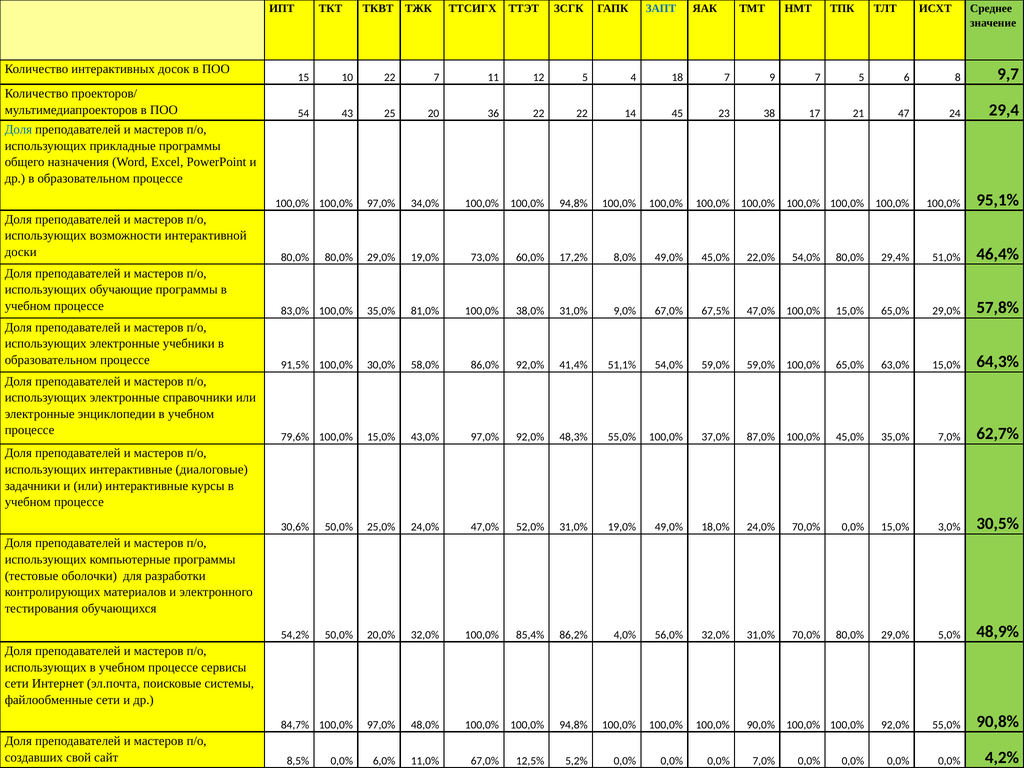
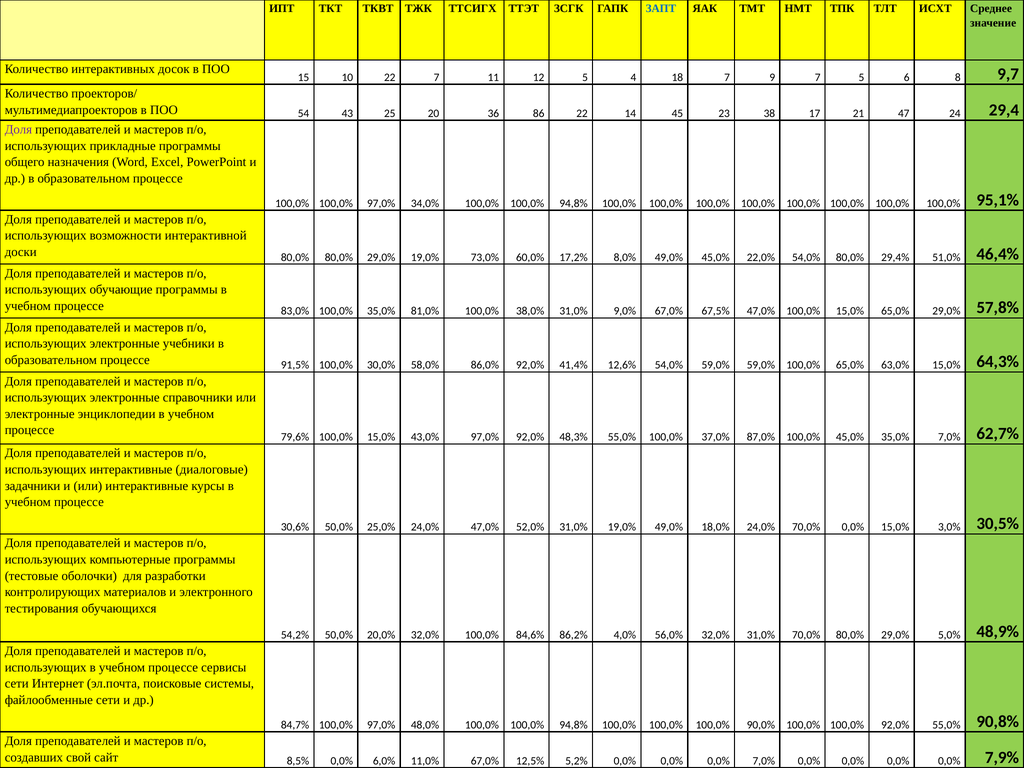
36 22: 22 -> 86 (539, 113)
Доля colour: blue -> purple (18, 130)
51,1%: 51,1% -> 12,6% (622, 365)
85,4%: 85,4% -> 84,6% (530, 635)
4,2%: 4,2% -> 7,9% (1002, 757)
